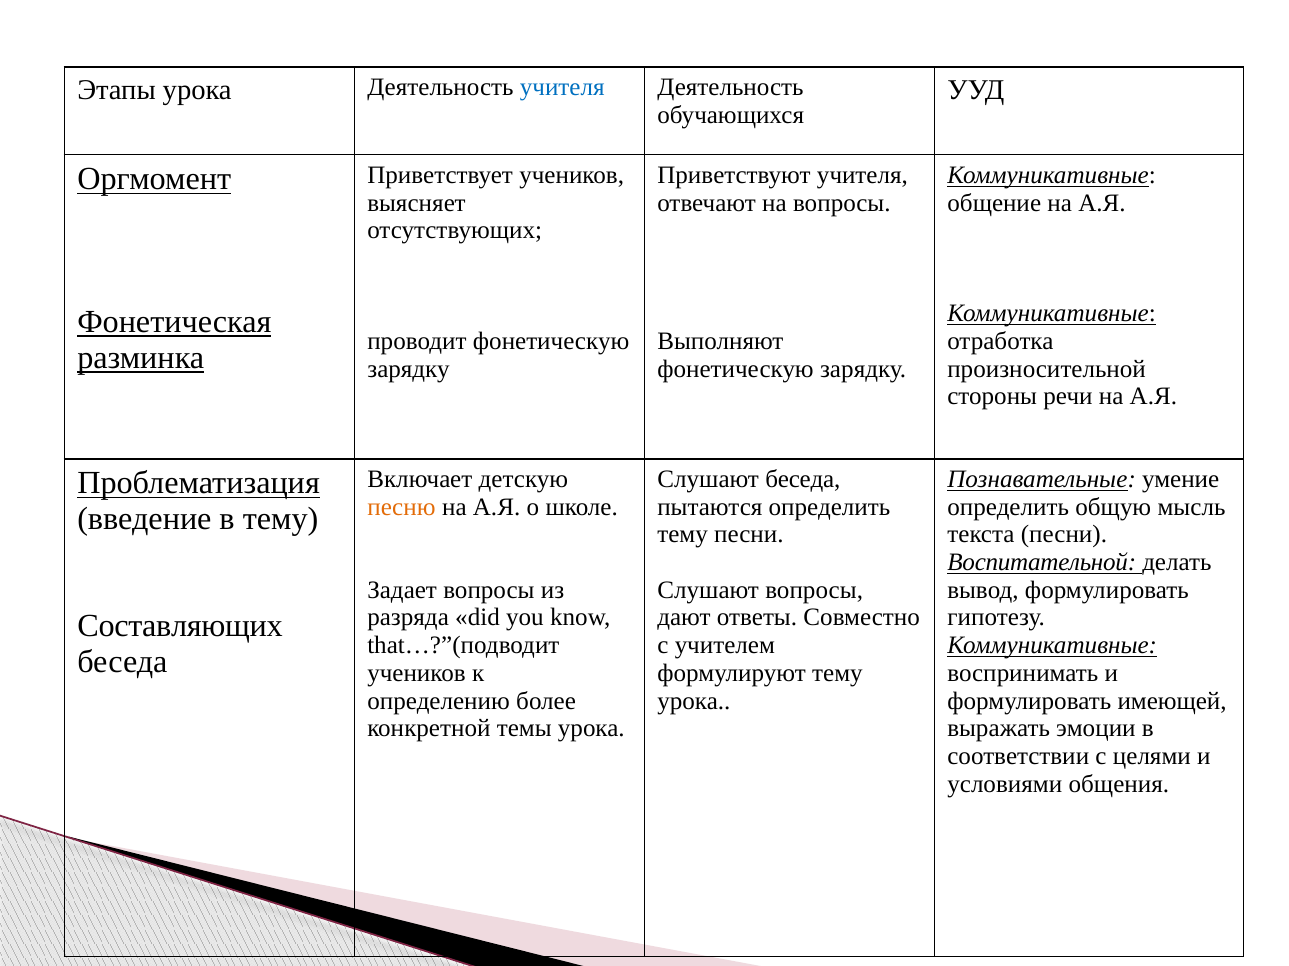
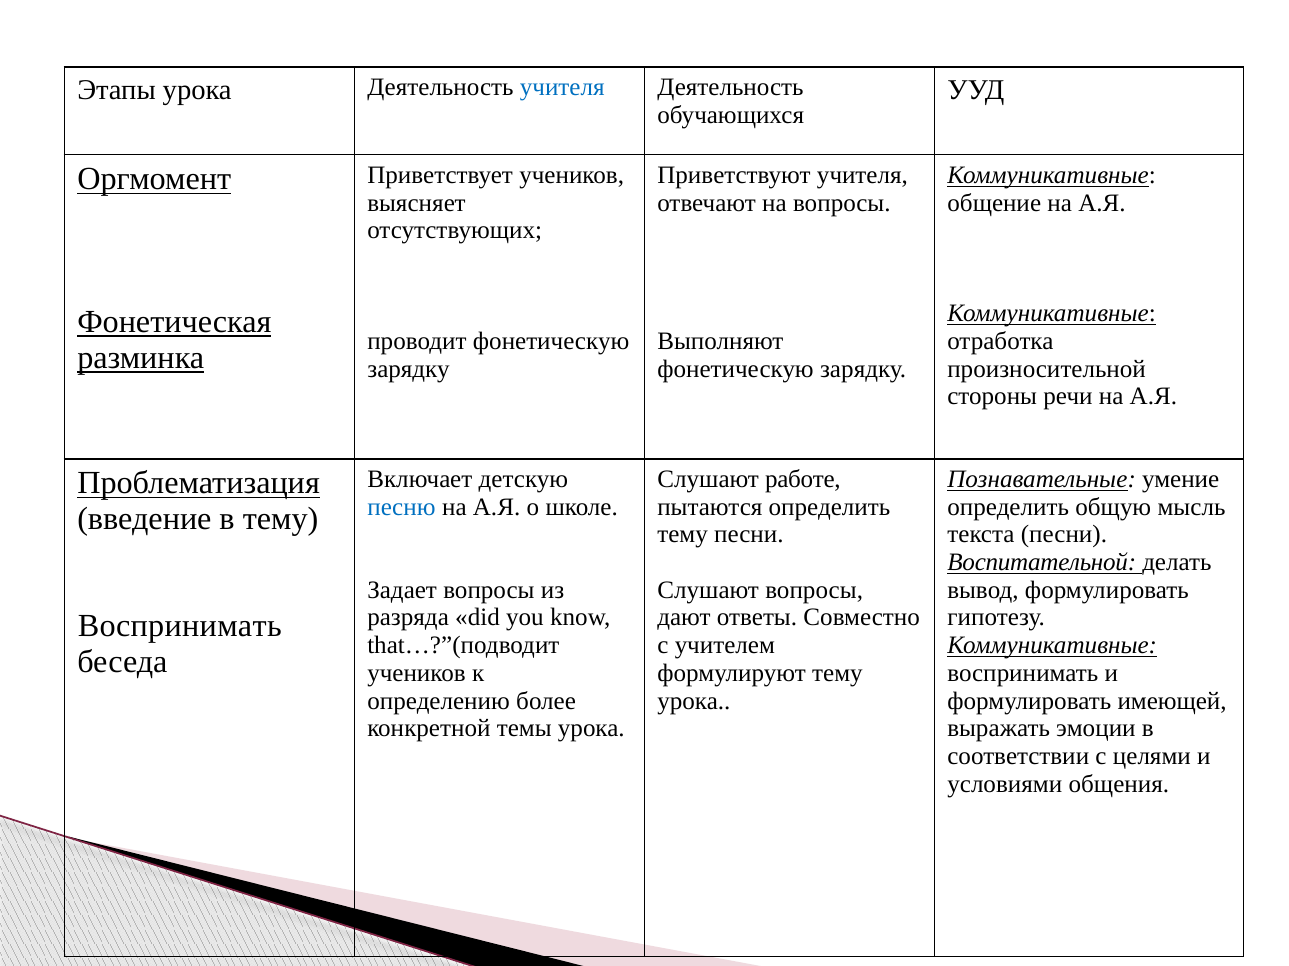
Слушают беседа: беседа -> работе (803, 480)
песню colour: orange -> blue (402, 507)
Составляющих: Составляющих -> Воспринимать (180, 626)
